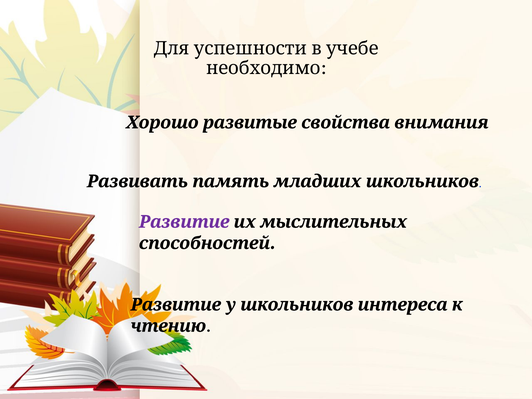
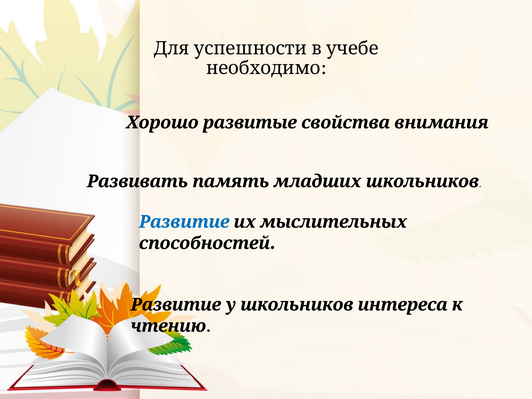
Развитие colour: purple -> blue (184, 222)
